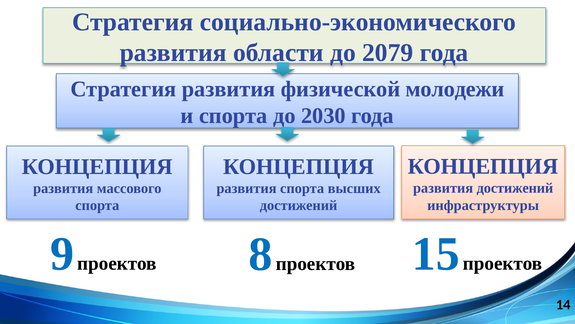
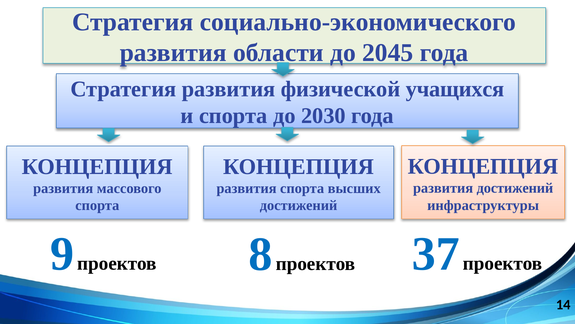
2079: 2079 -> 2045 (388, 53)
молодежи: молодежи -> учащихся (455, 89)
15: 15 -> 37 (436, 253)
